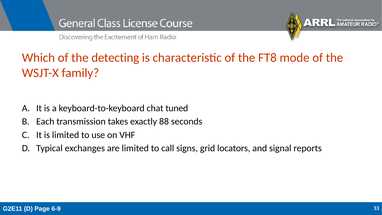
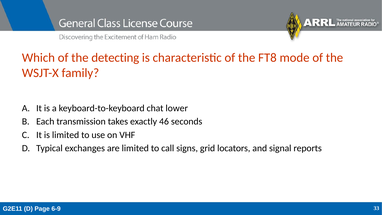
tuned: tuned -> lower (177, 108)
88: 88 -> 46 (164, 121)
